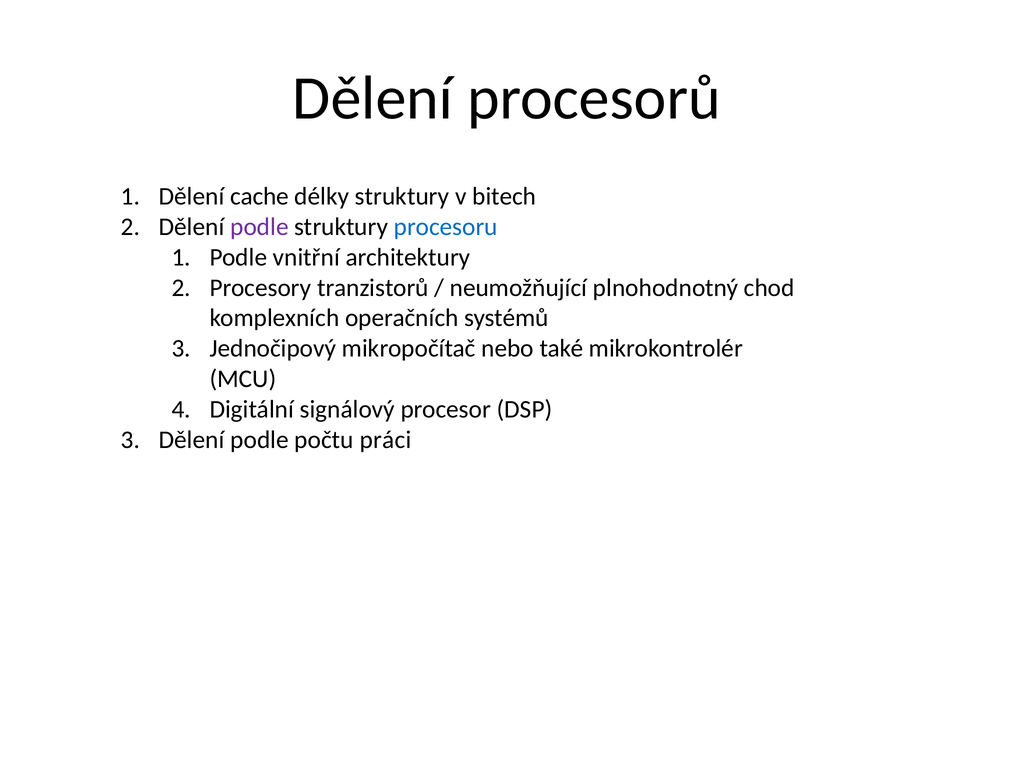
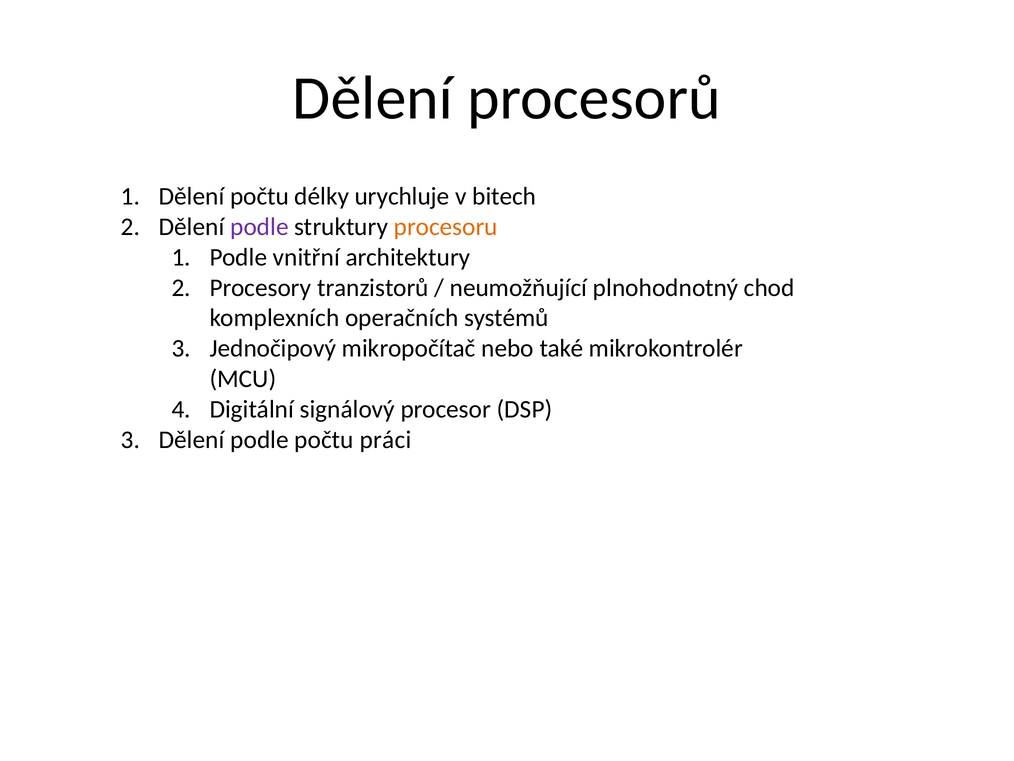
Dělení cache: cache -> počtu (260, 196)
délky struktury: struktury -> urychluje (402, 196)
procesoru colour: blue -> orange (446, 227)
